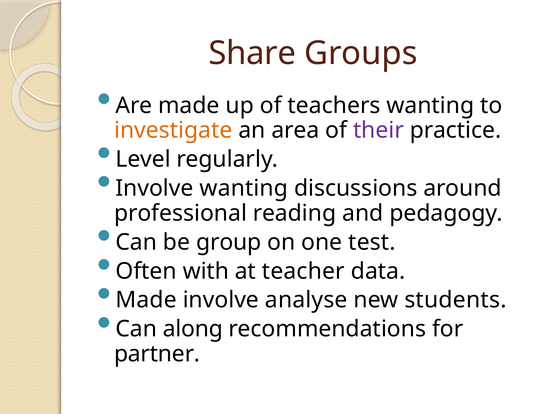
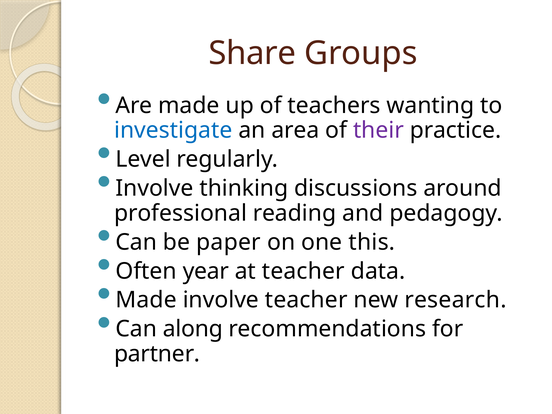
investigate colour: orange -> blue (173, 130)
Involve wanting: wanting -> thinking (244, 188)
group: group -> paper (228, 242)
test: test -> this (372, 242)
with: with -> year (206, 271)
involve analyse: analyse -> teacher (306, 300)
students: students -> research (455, 300)
